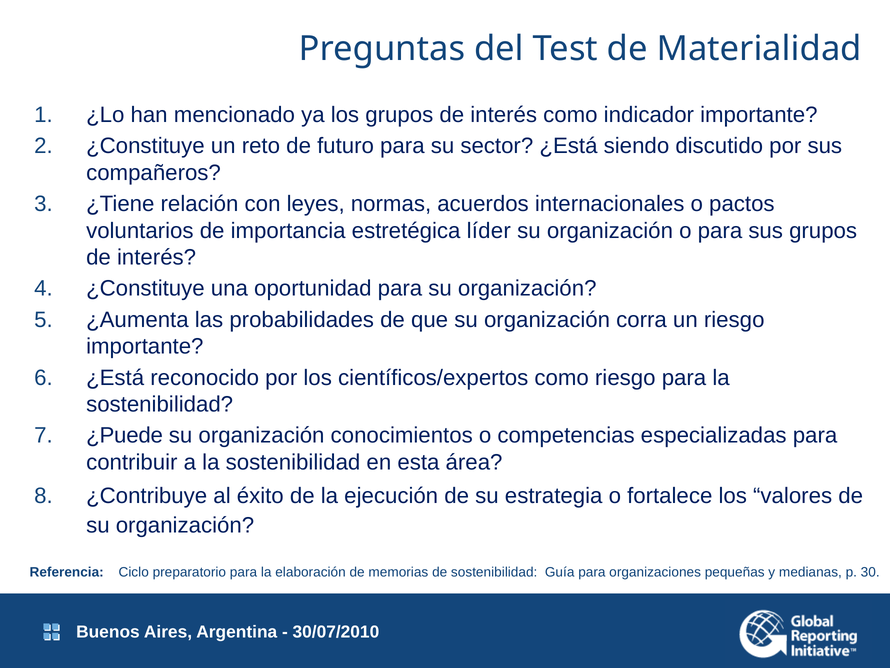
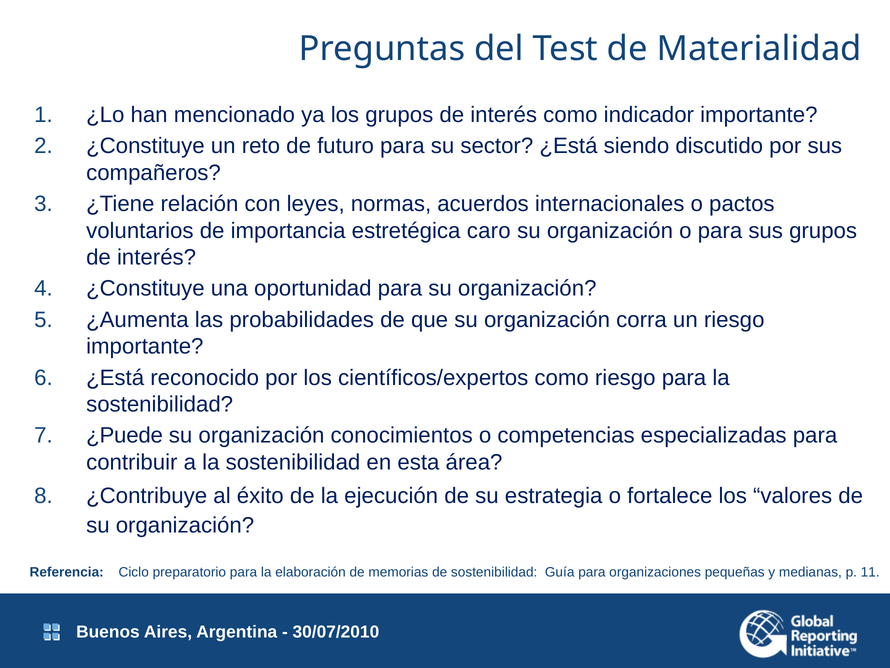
líder: líder -> caro (489, 231)
30: 30 -> 11 (870, 572)
